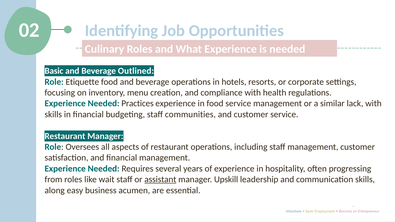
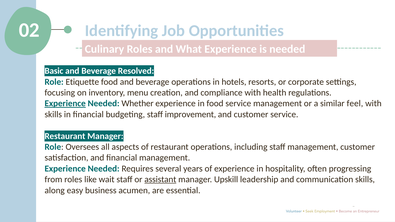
Outlined: Outlined -> Resolved (136, 71)
Experience underline: none -> present (65, 104)
Practices: Practices -> Whether (138, 104)
lack: lack -> feel (355, 104)
communities: communities -> improvement (190, 114)
